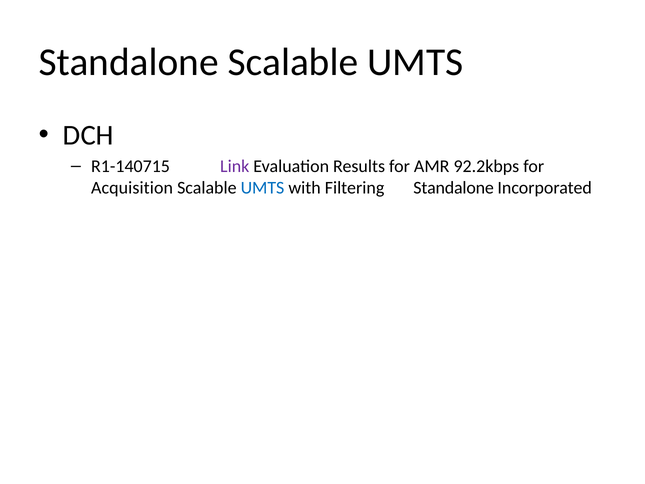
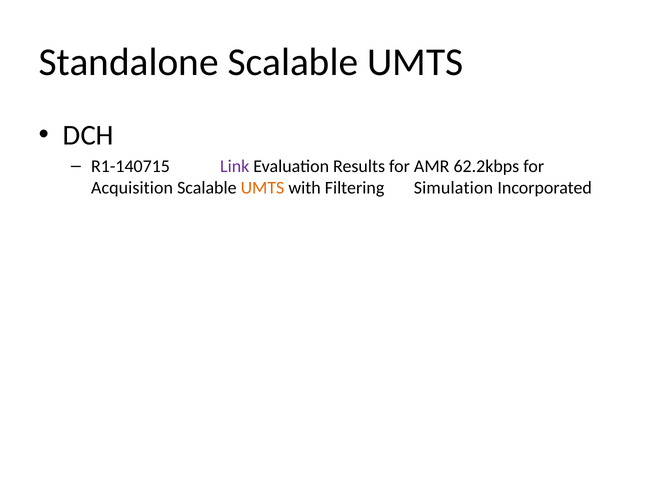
92.2kbps: 92.2kbps -> 62.2kbps (486, 166)
UMTS colour: blue -> orange (262, 188)
Filtering Standalone: Standalone -> Simulation (453, 188)
